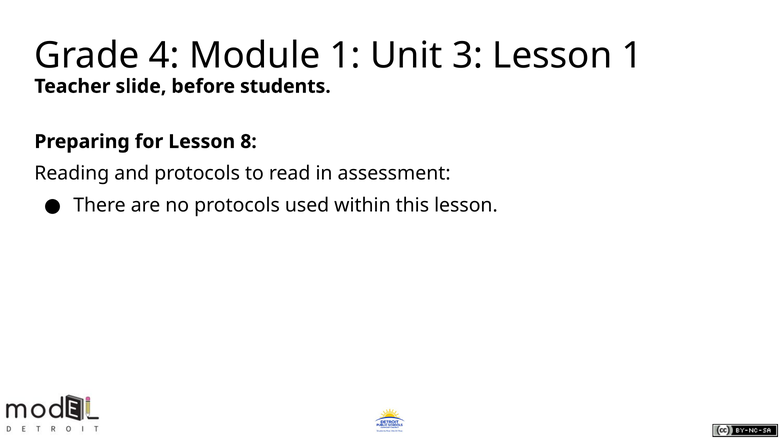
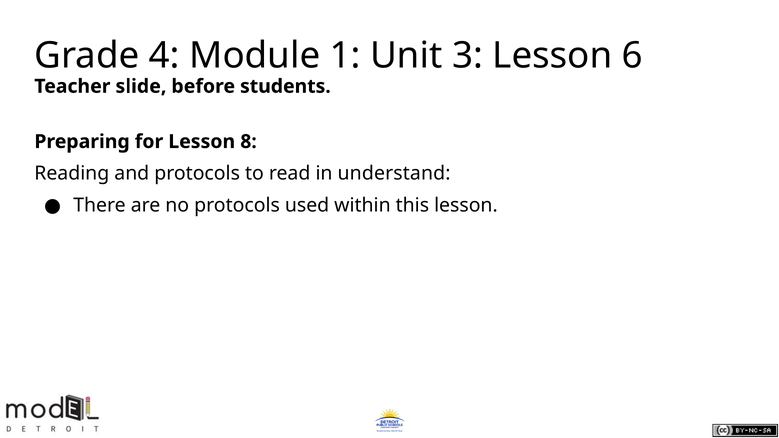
Lesson 1: 1 -> 6 (632, 56)
assessment: assessment -> understand (394, 174)
